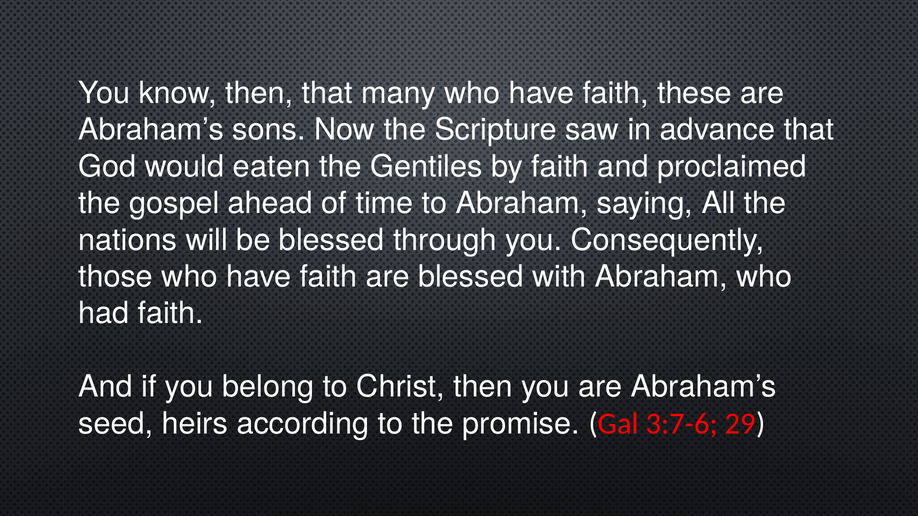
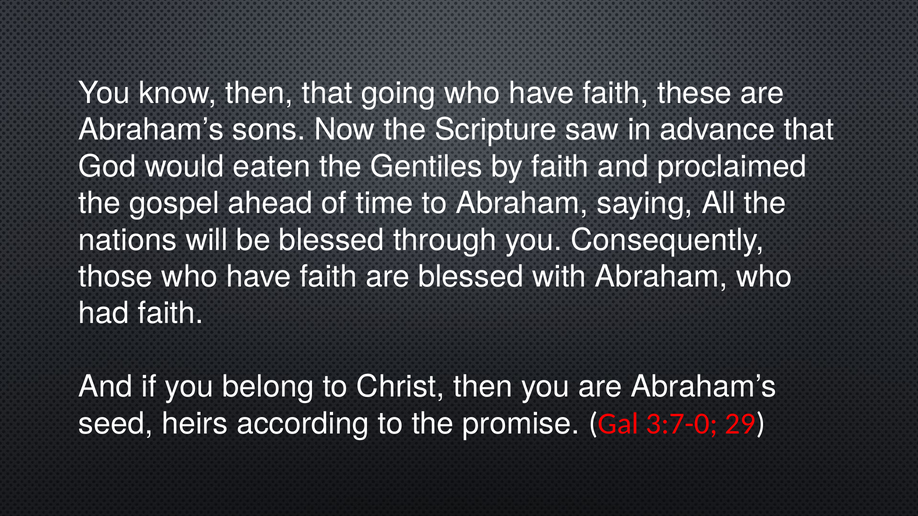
many: many -> going (399, 93)
3:7-6: 3:7-6 -> 3:7-0 (682, 424)
